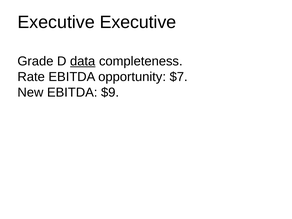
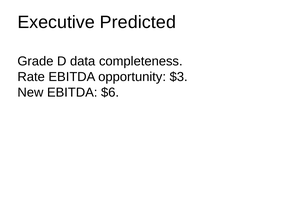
Executive Executive: Executive -> Predicted (138, 22)
data underline: present -> none (83, 61)
$7: $7 -> $3 (179, 77)
$9: $9 -> $6 (110, 92)
